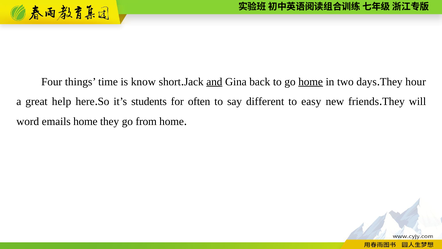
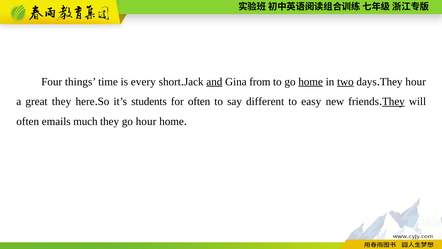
know: know -> every (143, 82)
back: back -> from (260, 82)
two underline: none -> present (345, 82)
great help: help -> they (62, 101)
They underline: none -> present (393, 101)
word: word -> often (28, 121)
emails home: home -> much (85, 121)
go from: from -> hour (146, 121)
